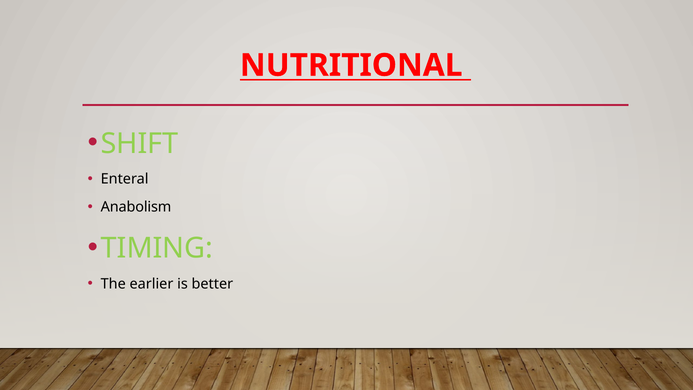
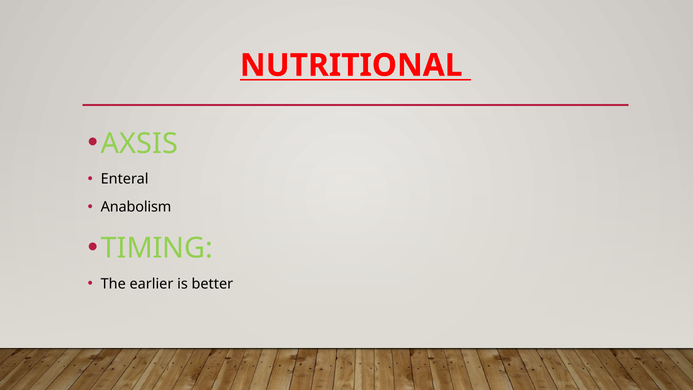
SHIFT: SHIFT -> AXSIS (139, 143)
